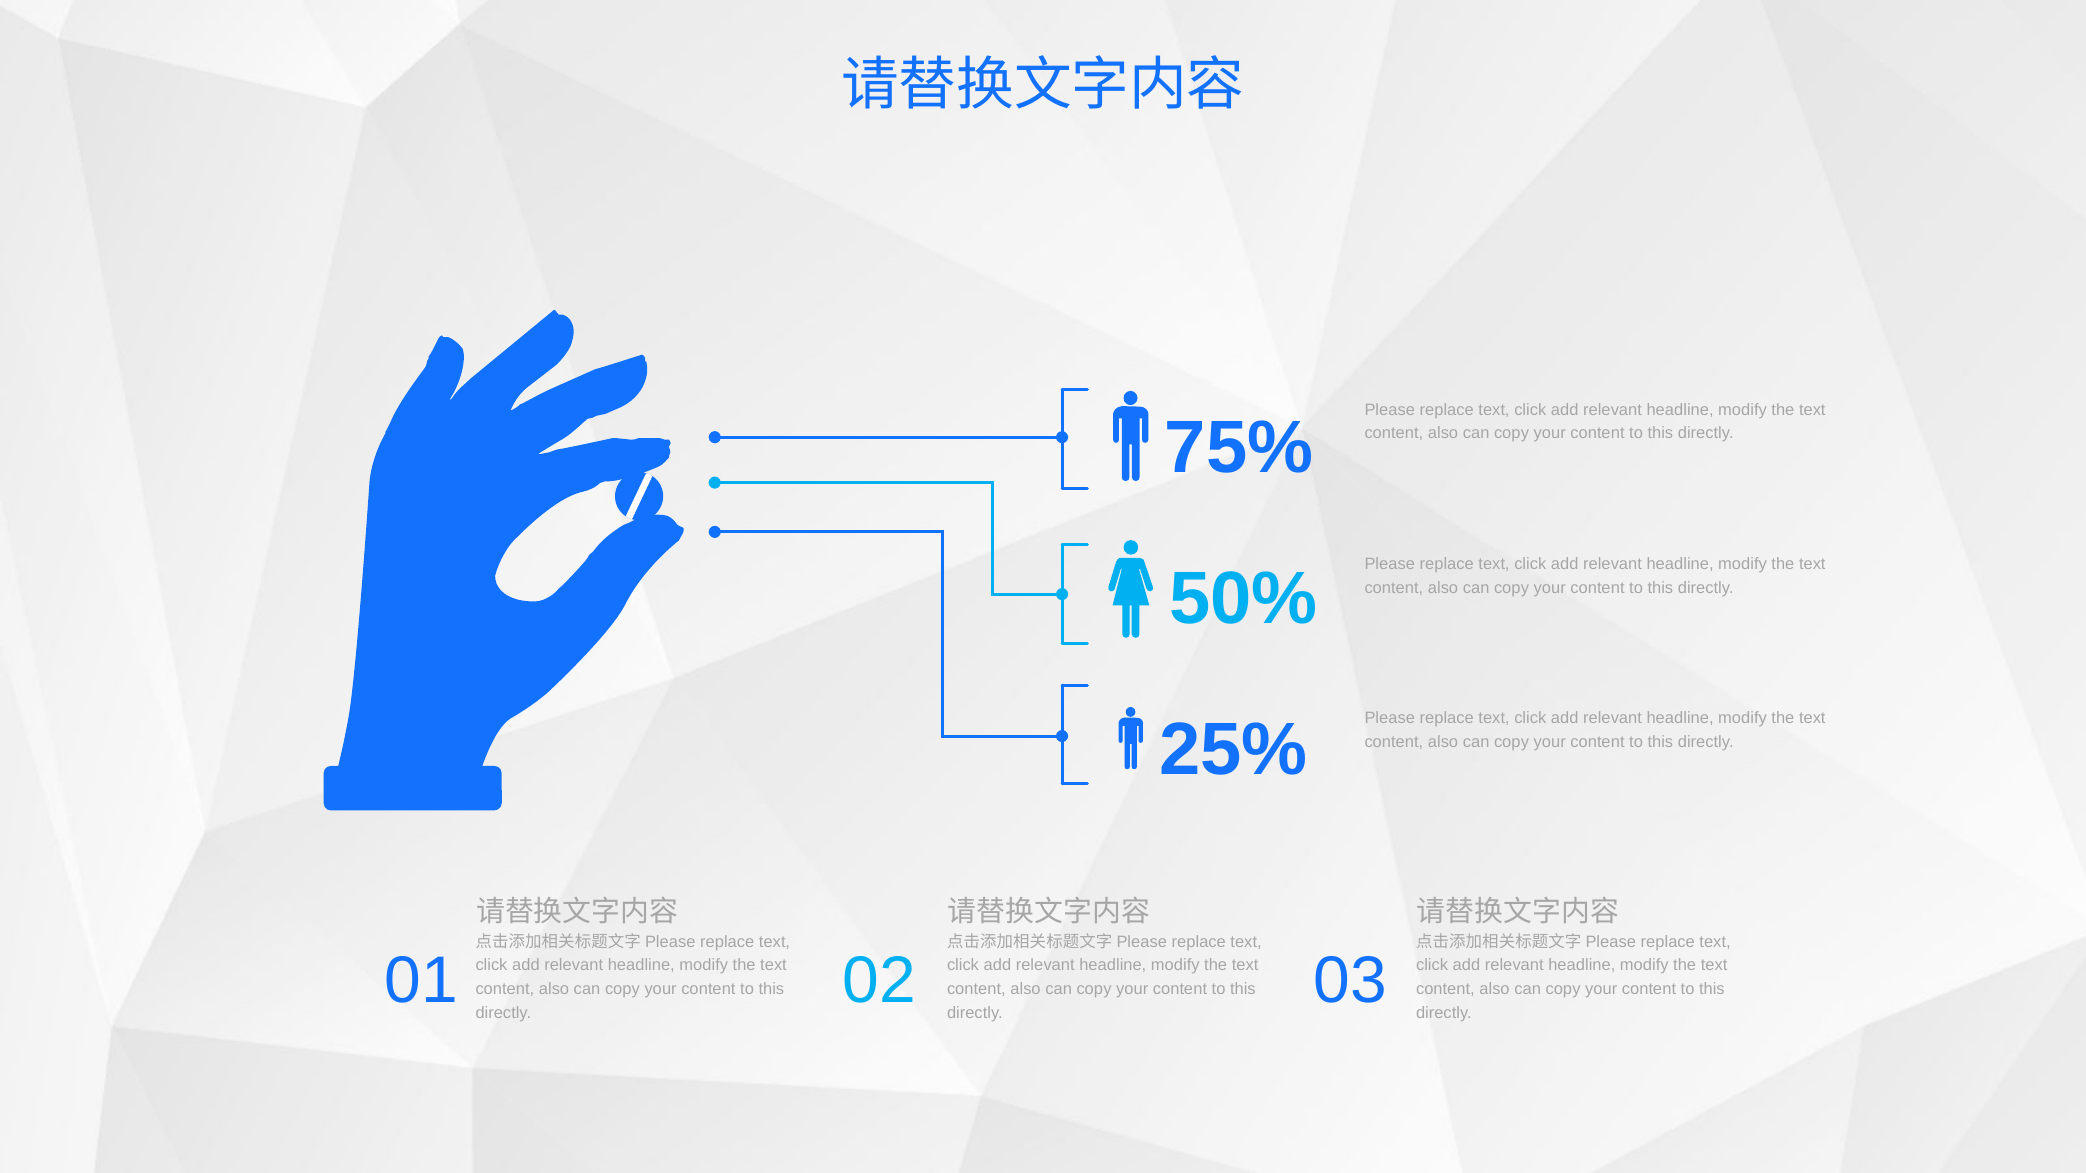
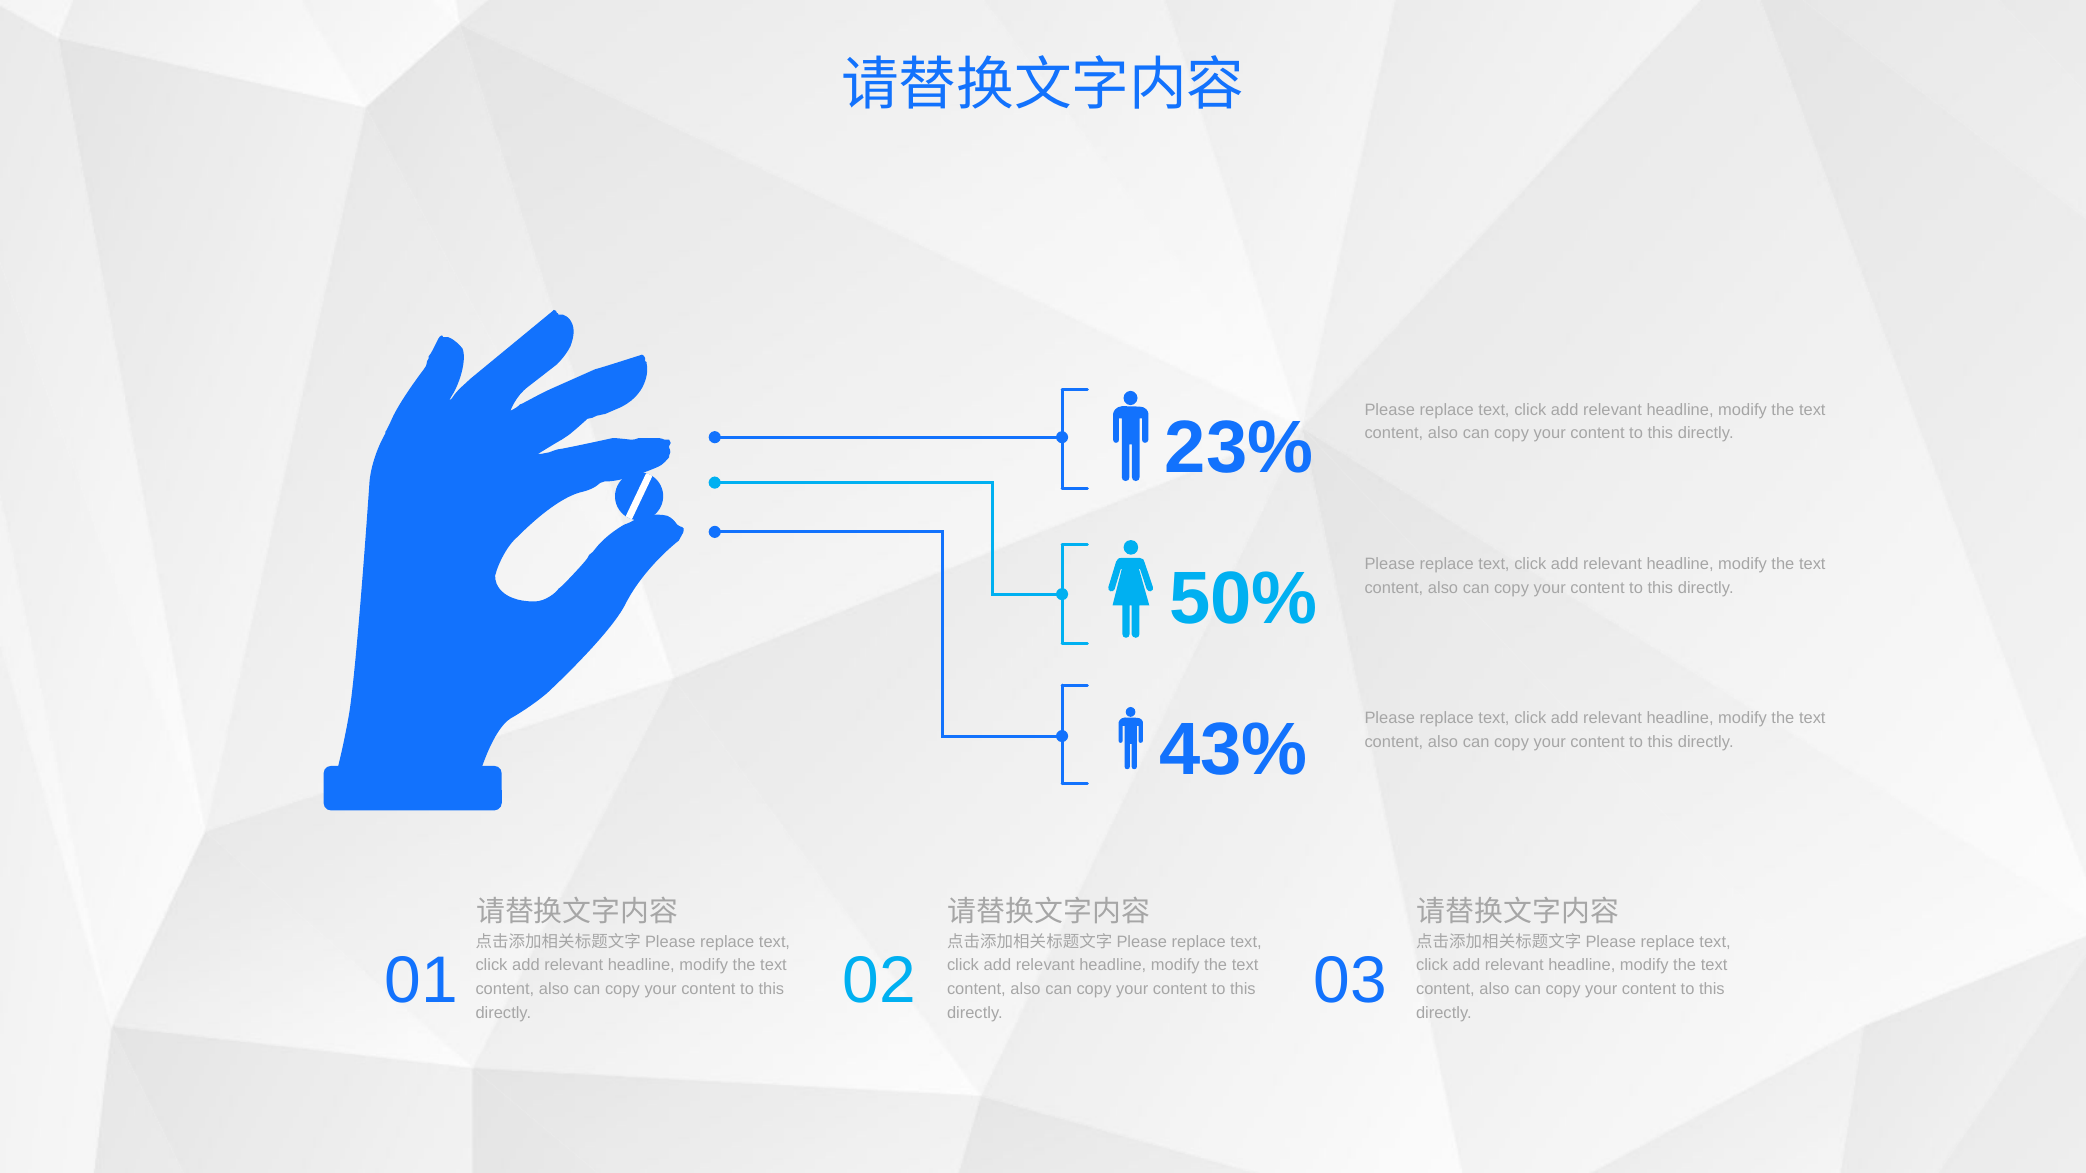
75%: 75% -> 23% (1239, 448)
25%: 25% -> 43% (1233, 750)
